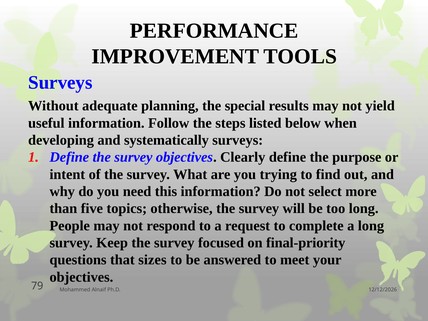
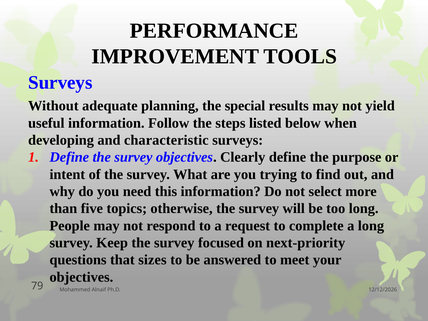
systematically: systematically -> characteristic (166, 140)
final-priority: final-priority -> next-priority (306, 243)
